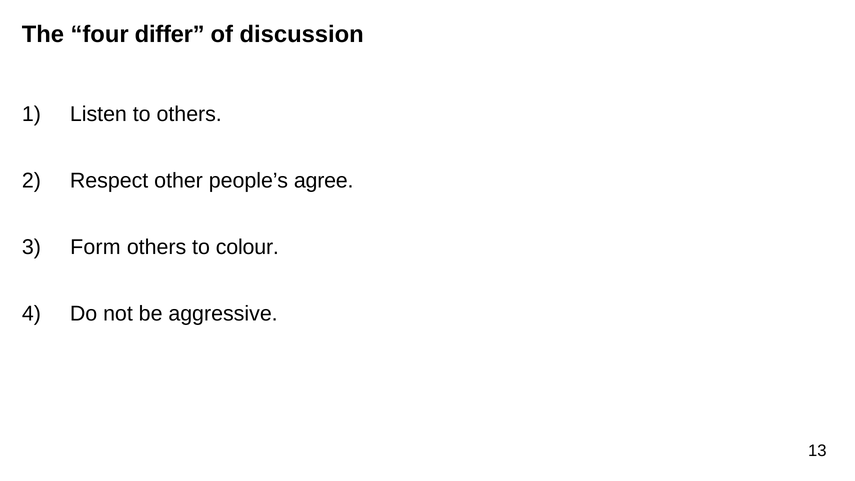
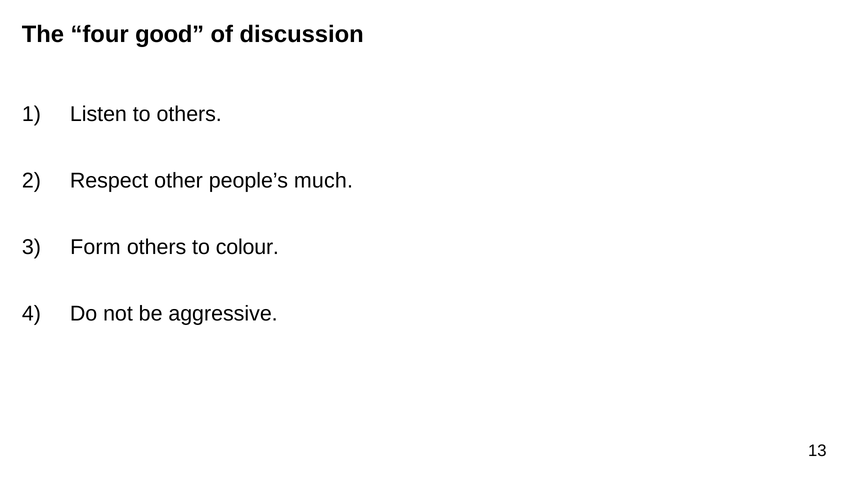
differ: differ -> good (170, 35)
agree: agree -> much (323, 181)
